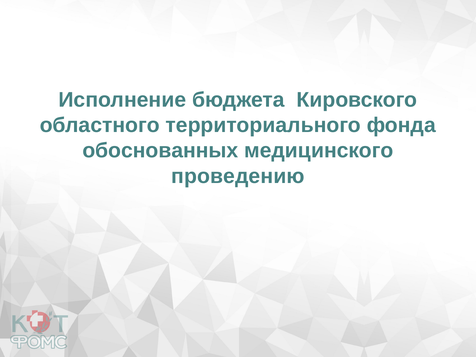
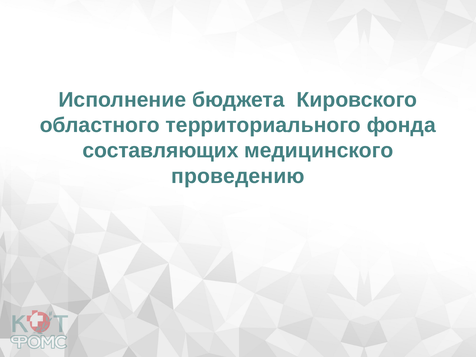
обоснованных: обоснованных -> составляющих (160, 151)
